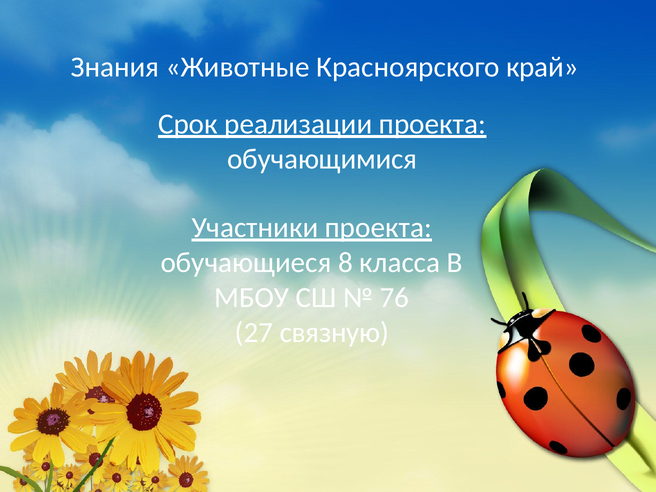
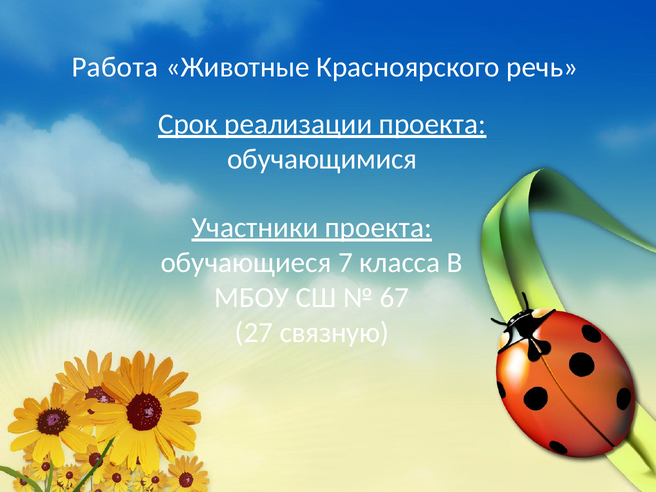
Знания: Знания -> Работа (115, 67)
край: край -> речь (542, 67)
8: 8 -> 7 (345, 262)
76: 76 -> 67 (394, 297)
